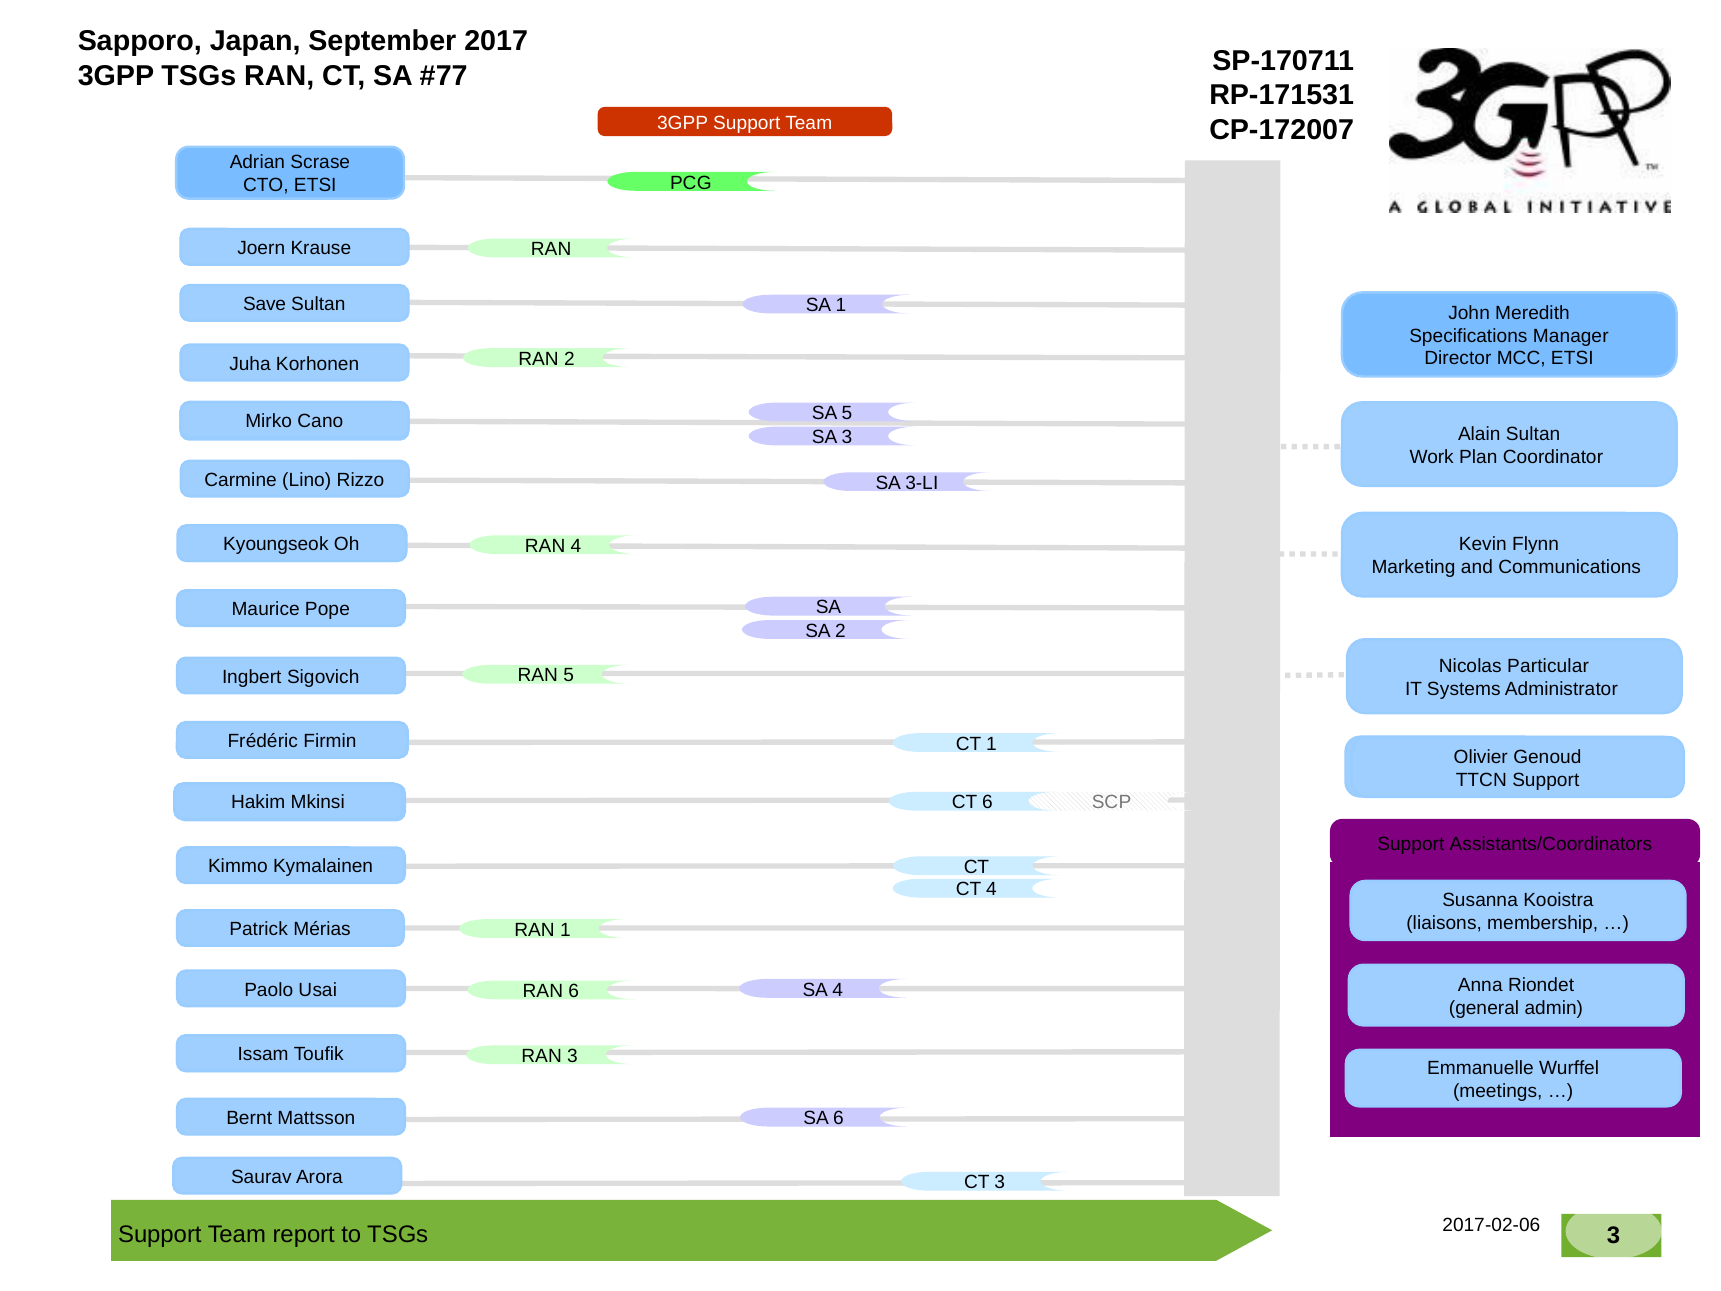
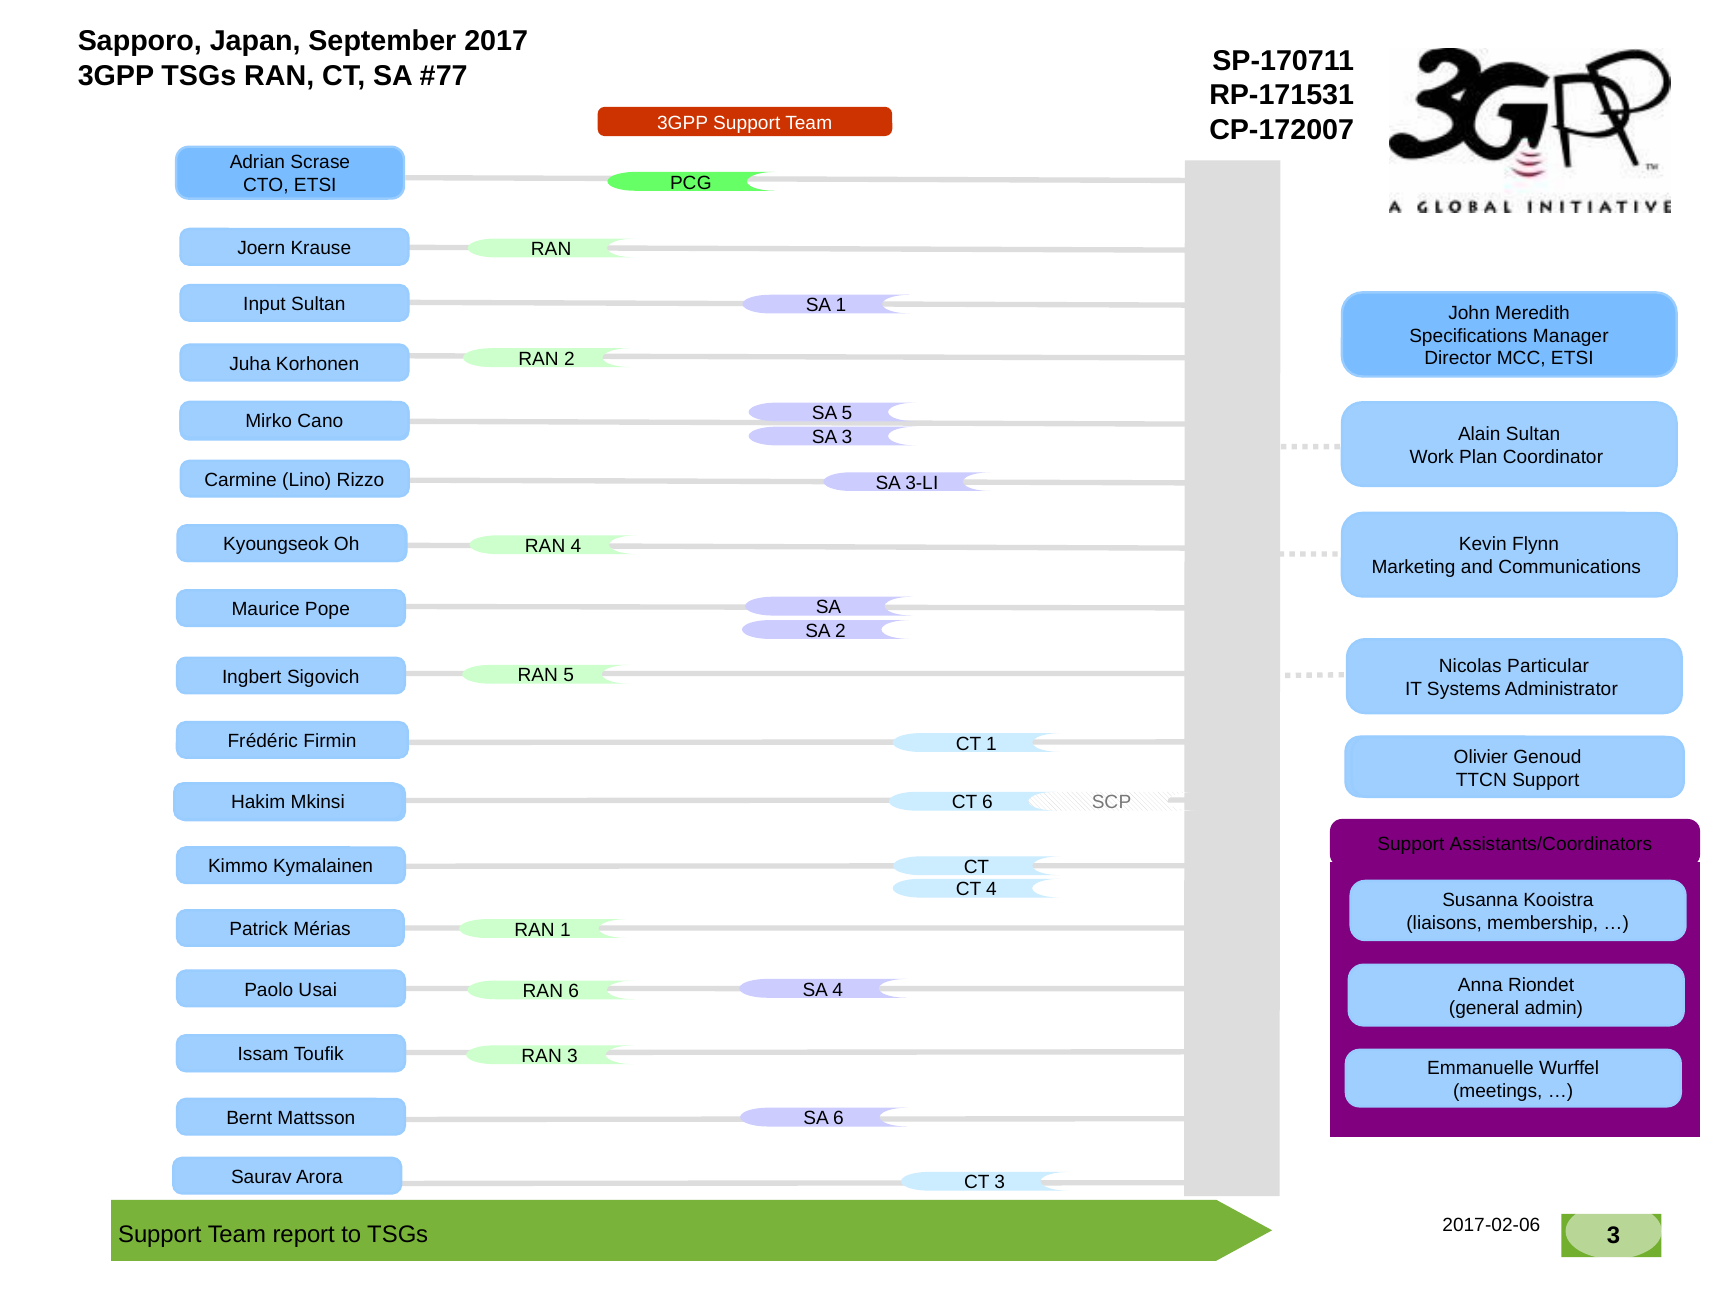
Save: Save -> Input (264, 304)
